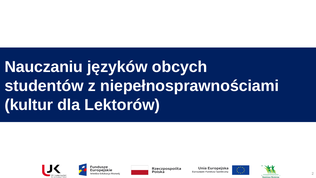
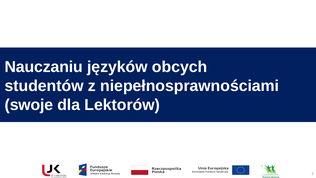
kultur: kultur -> swoje (29, 105)
